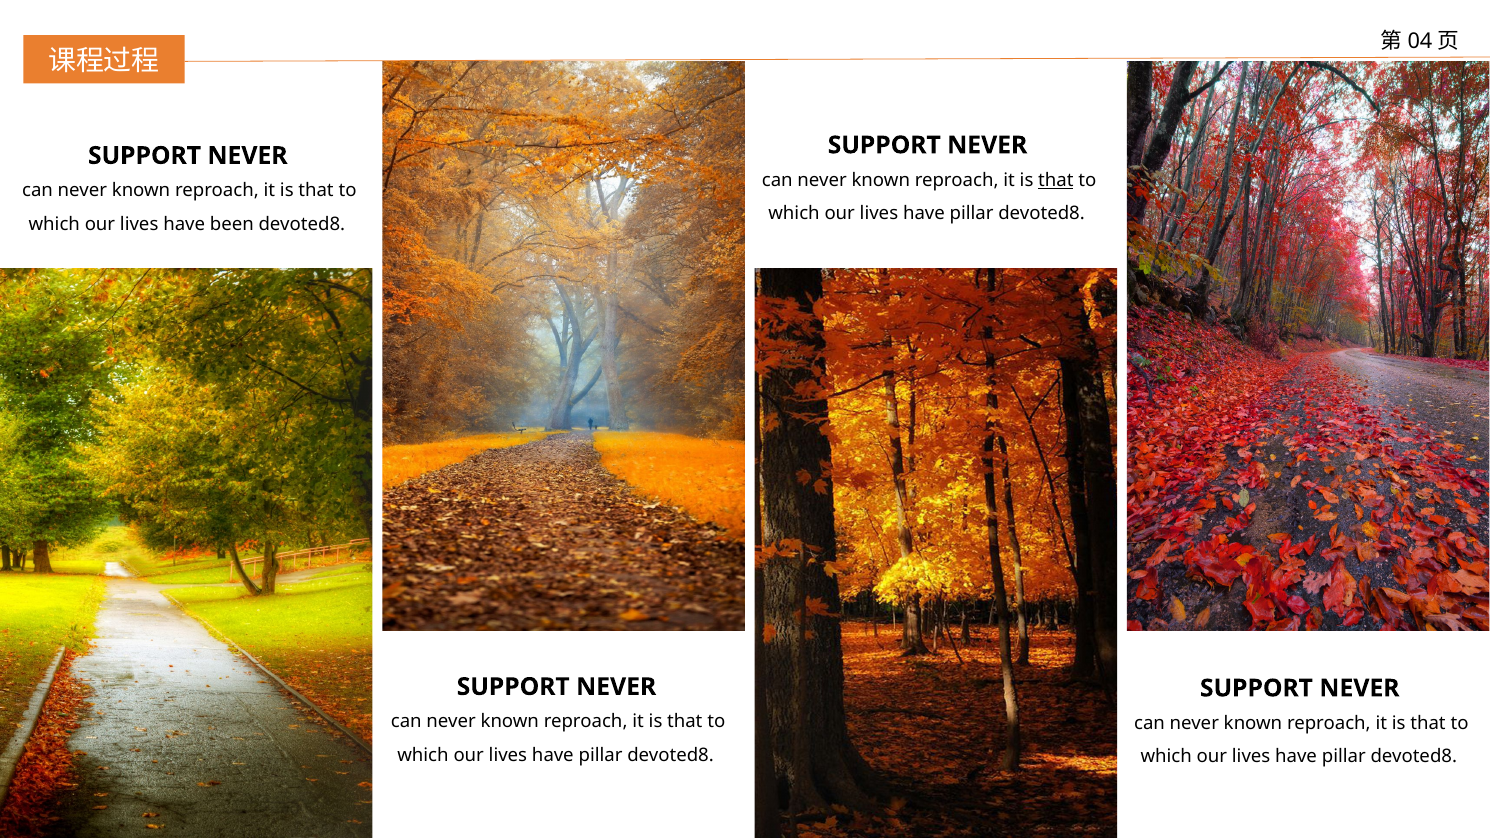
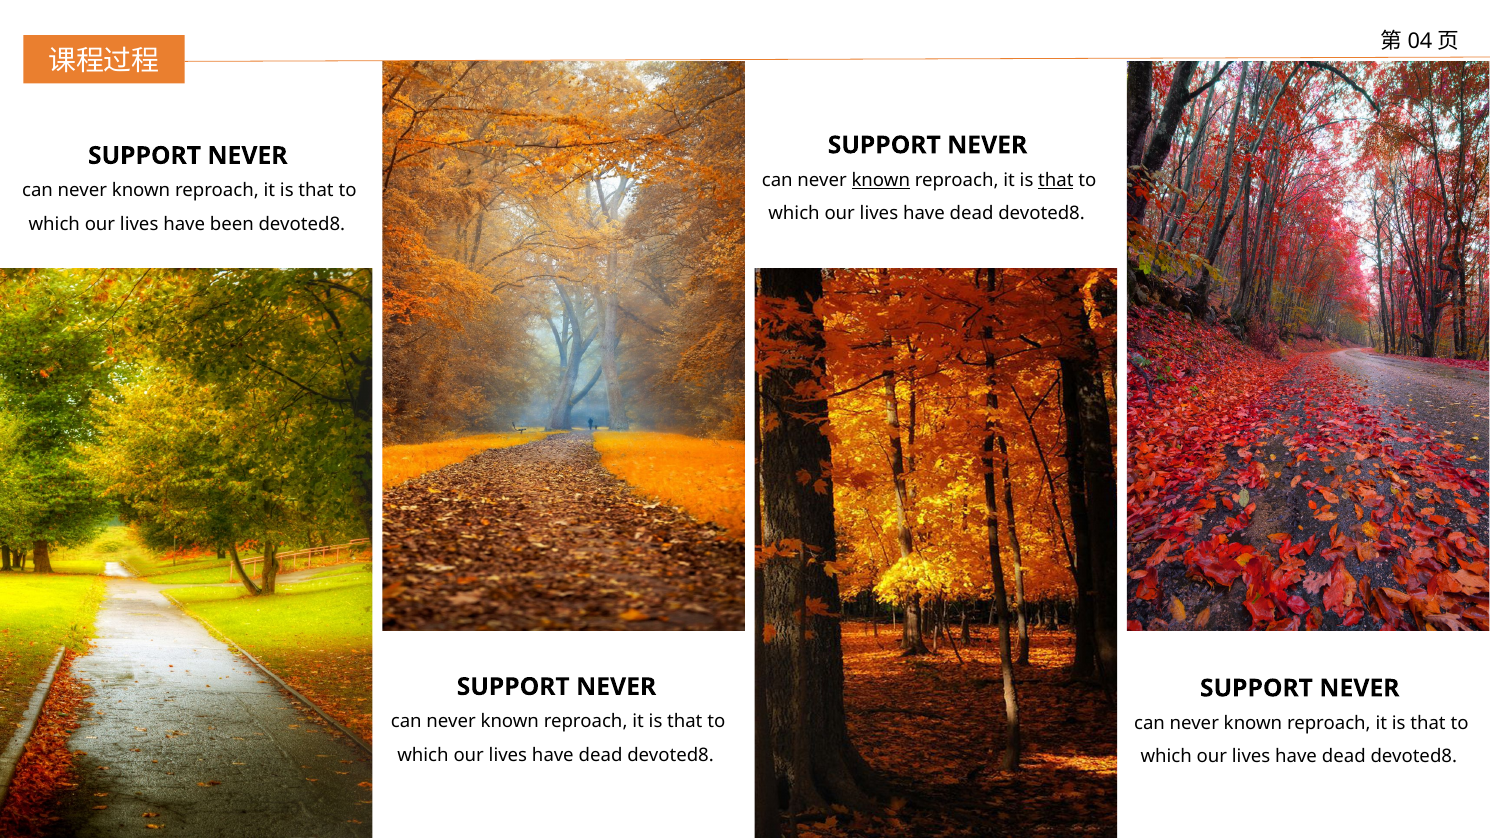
known underline: none -> present (881, 180)
pillar: pillar -> dead (972, 214)
pillar: pillar -> dead (601, 755)
pillar: pillar -> dead (1344, 757)
